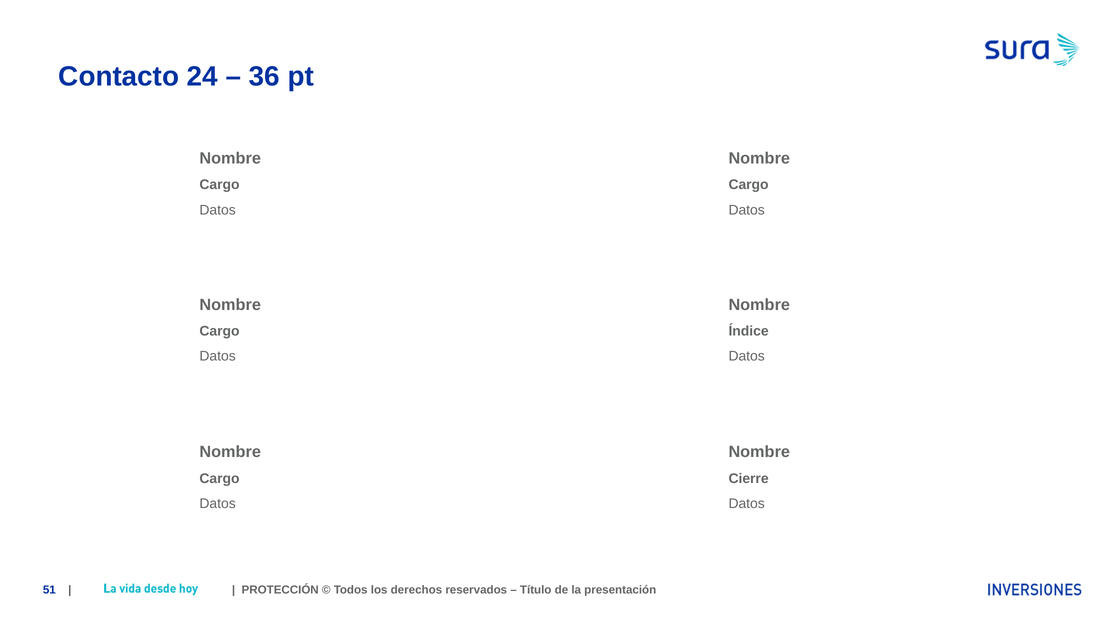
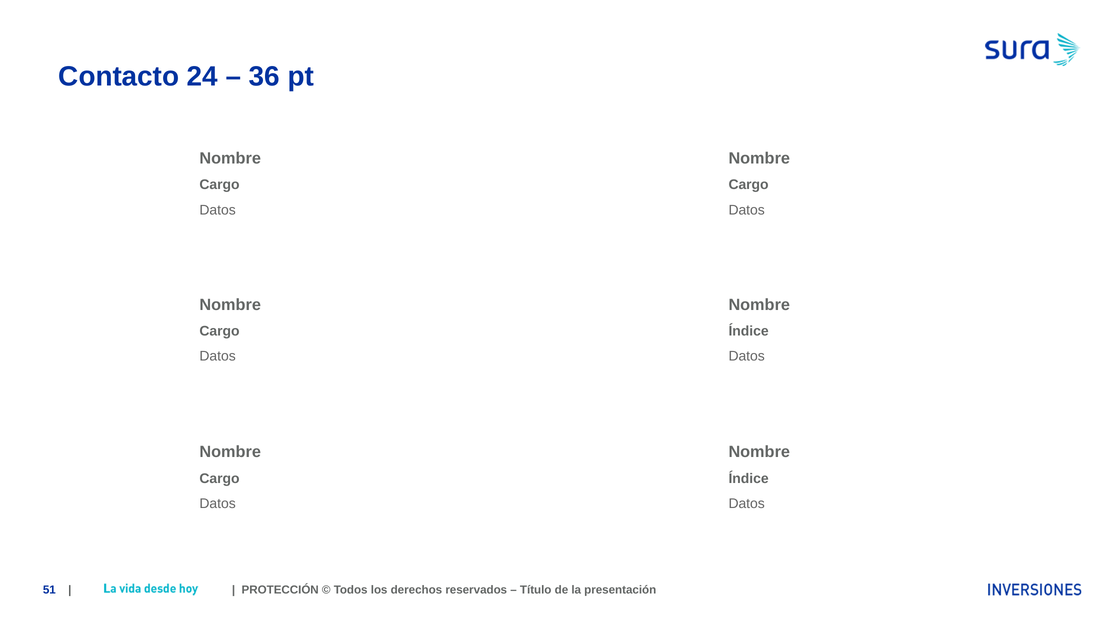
Cierre: Cierre -> Índice (749, 479)
